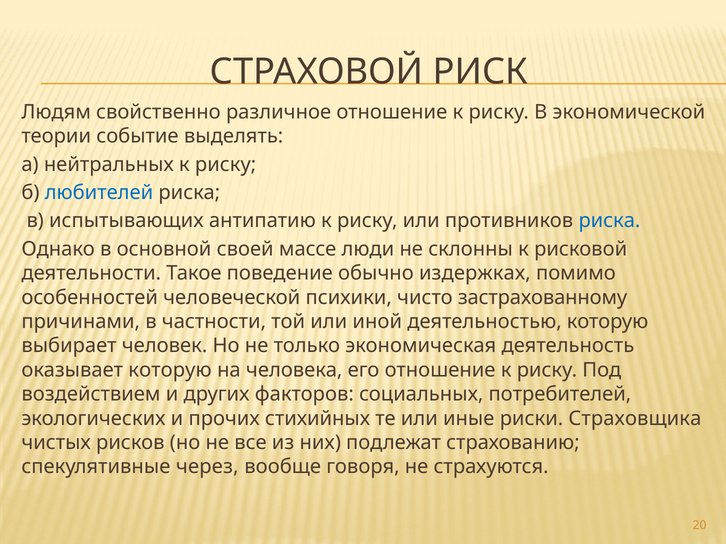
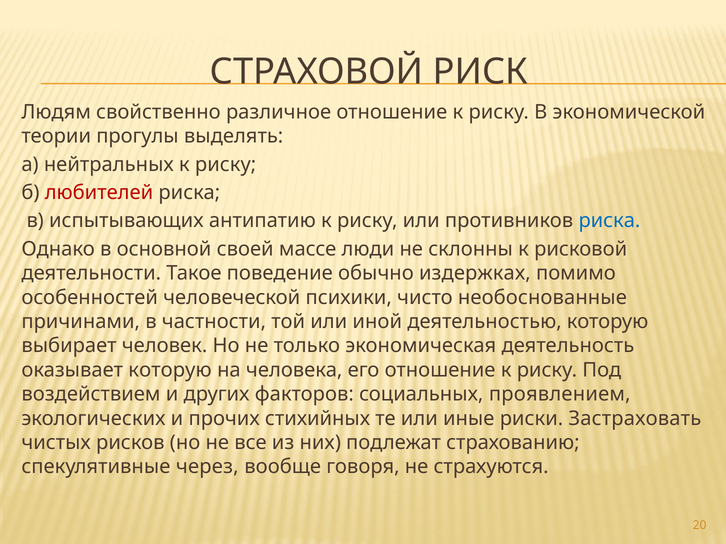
событие: событие -> прогулы (137, 136)
любителей colour: blue -> red (99, 193)
застрахованному: застрахованному -> необоснованные (542, 298)
потребителей: потребителей -> проявлением (560, 395)
Страховщика: Страховщика -> Застраховать (635, 419)
